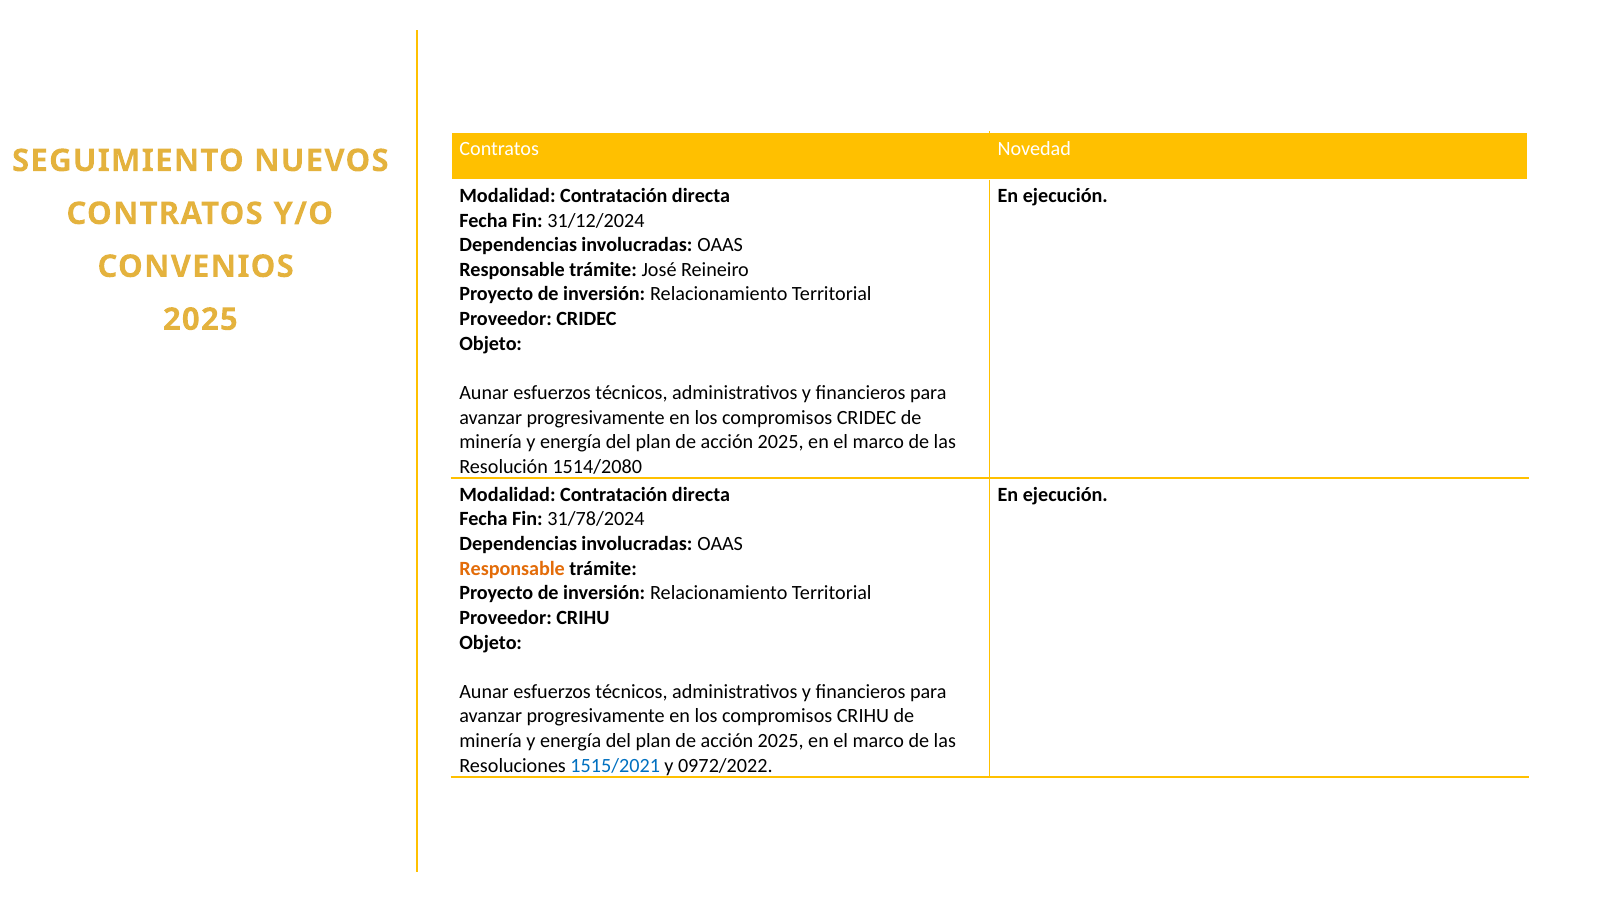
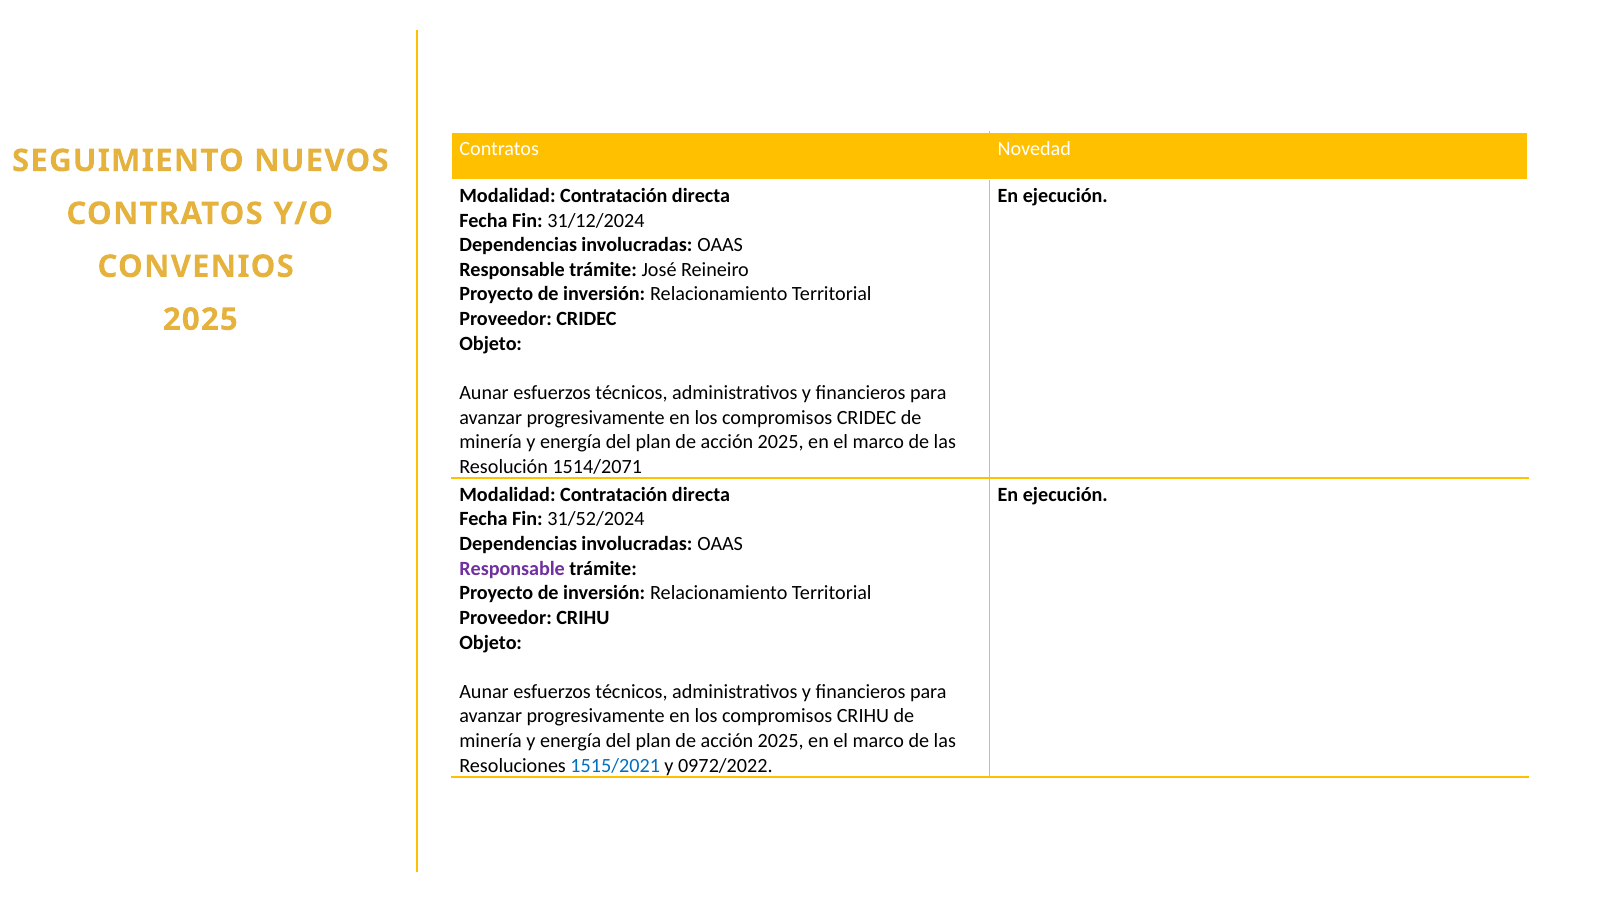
1514/2080: 1514/2080 -> 1514/2071 (597, 466)
31/78/2024: 31/78/2024 -> 31/52/2024 (596, 519)
Responsable colour: orange -> purple (512, 568)
